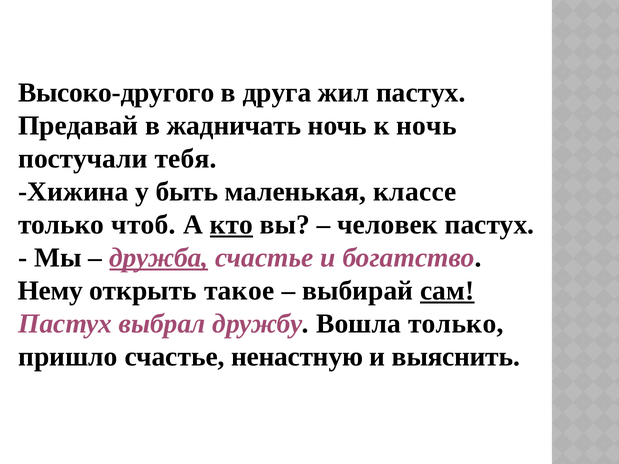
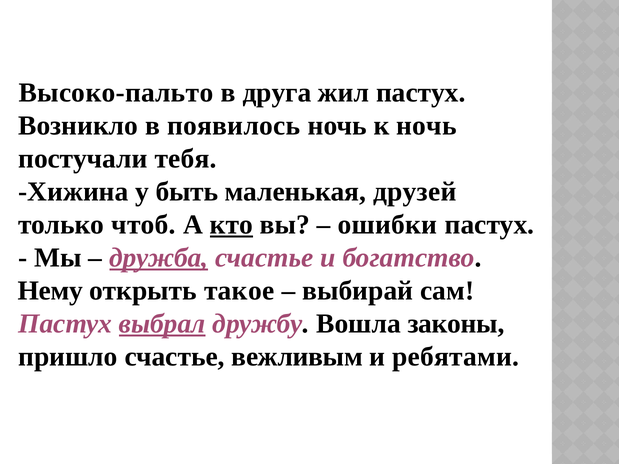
Высоко-другого: Высоко-другого -> Высоко-пальто (116, 93)
Предавай: Предавай -> Возникло (78, 126)
жадничать: жадничать -> появилось (234, 126)
классе: классе -> друзей (415, 192)
человек: человек -> ошибки (388, 225)
сам underline: present -> none (447, 291)
выбрал underline: none -> present (162, 324)
Вошла только: только -> законы (456, 324)
ненастную: ненастную -> вежливым (297, 357)
выяснить: выяснить -> ребятами (456, 357)
